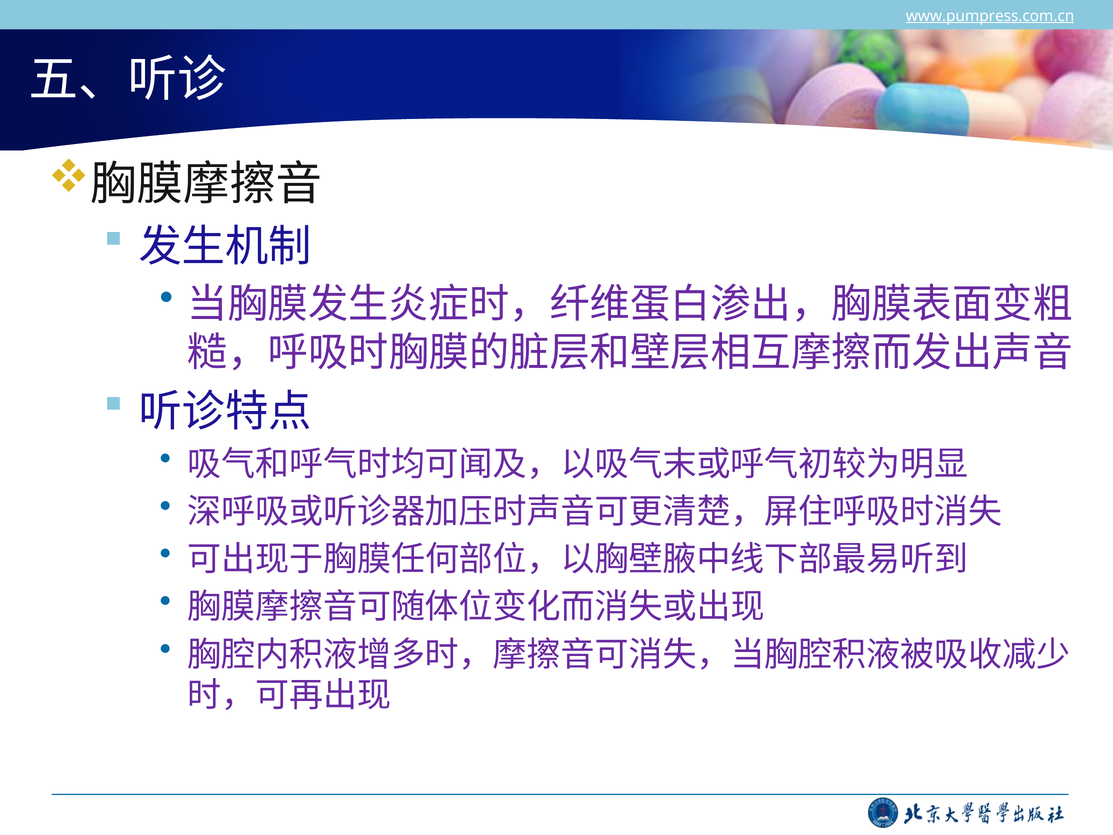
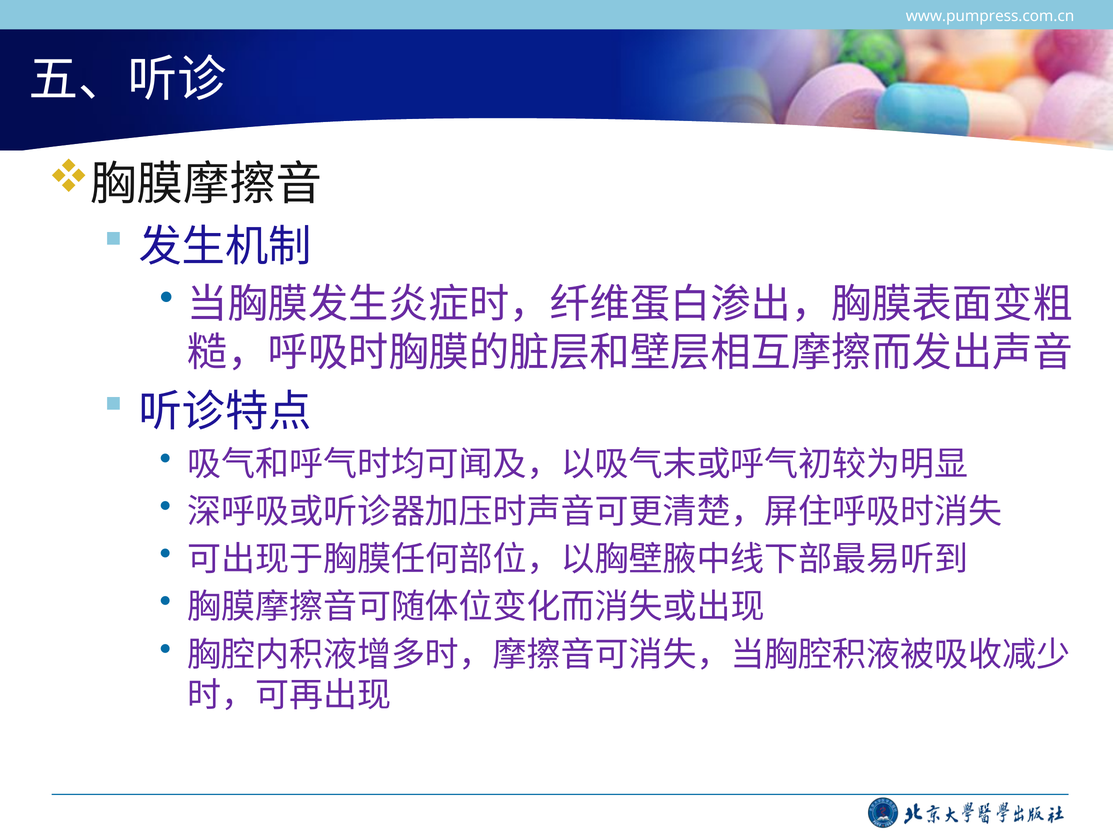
www.pumpress.com.cn underline: present -> none (990, 16)
